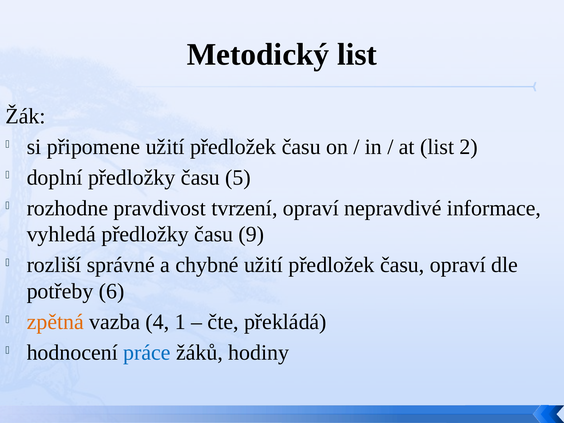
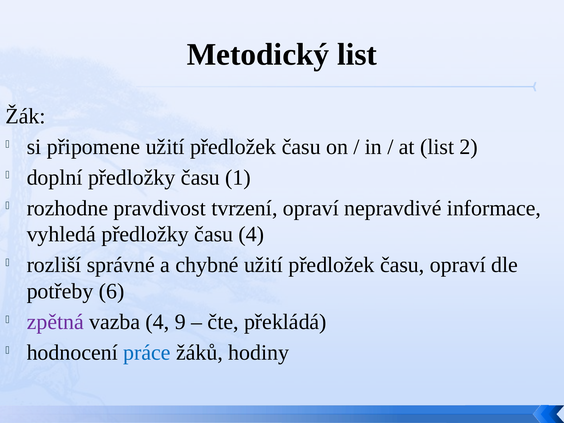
5: 5 -> 1 (238, 177)
času 9: 9 -> 4 (251, 234)
zpětná colour: orange -> purple (55, 322)
1: 1 -> 9 (180, 322)
